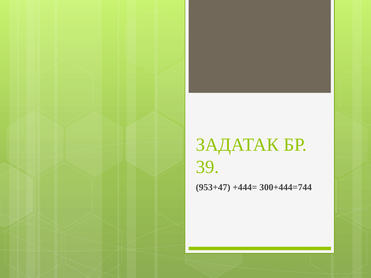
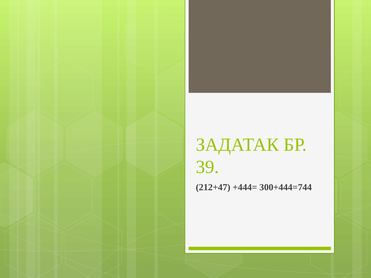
953+47: 953+47 -> 212+47 (213, 187)
